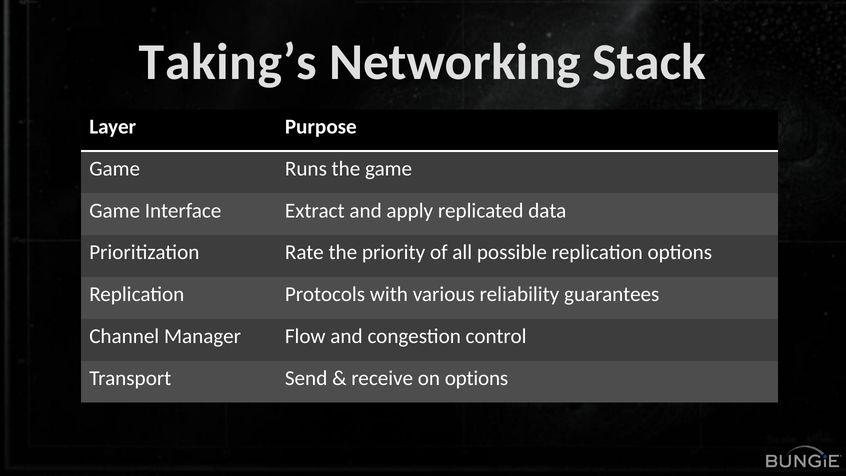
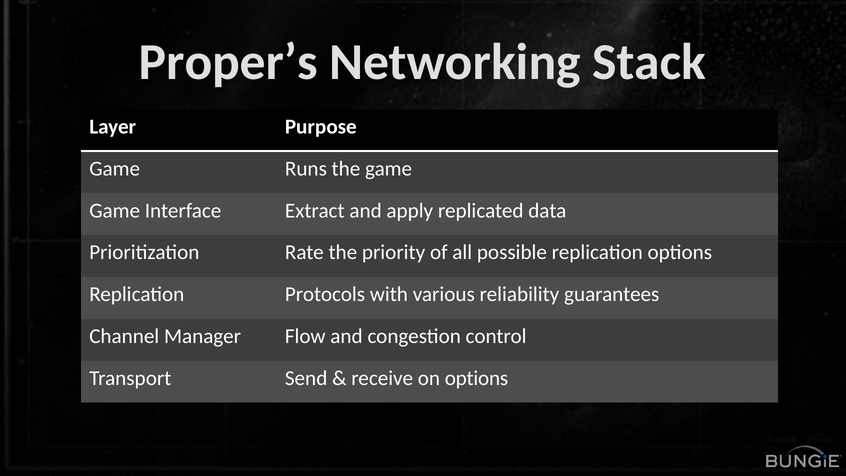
Taking’s: Taking’s -> Proper’s (228, 62)
